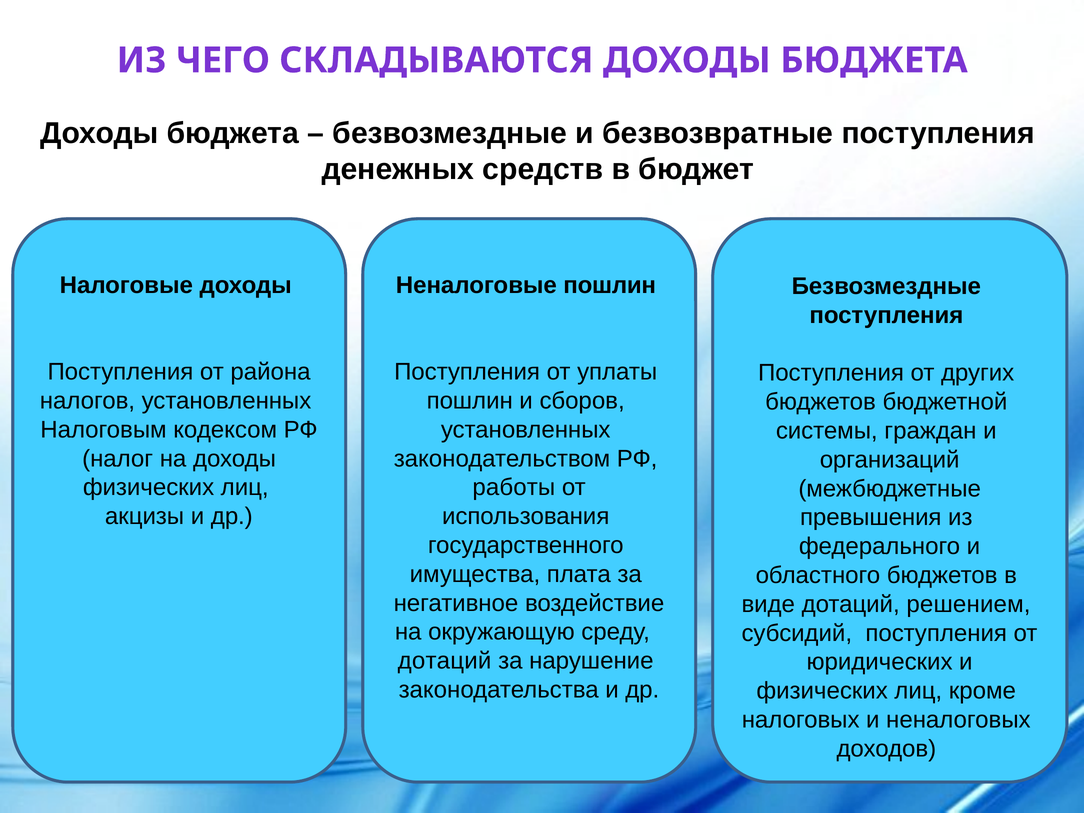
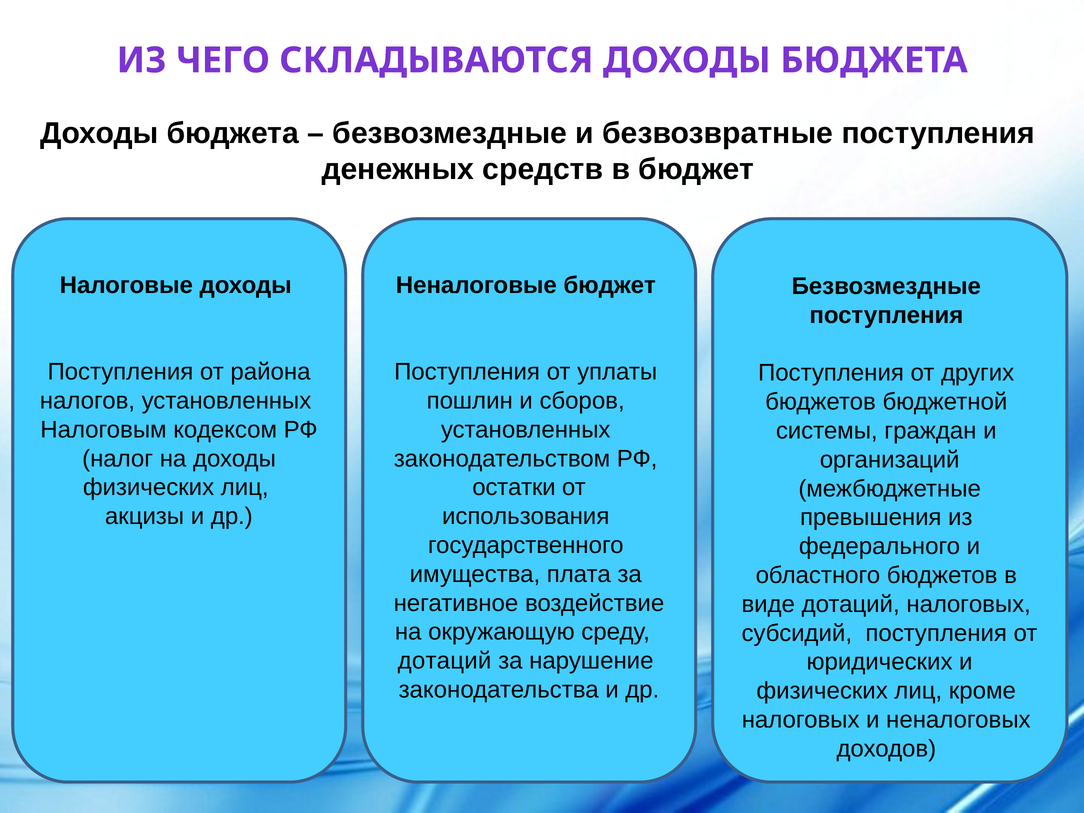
Неналоговые пошлин: пошлин -> бюджет (610, 285)
работы: работы -> остатки (514, 488)
дотаций решением: решением -> налоговых (969, 604)
